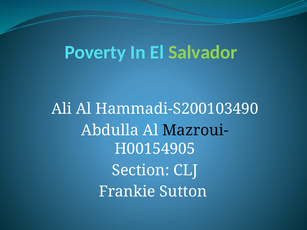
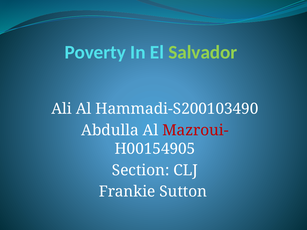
Mazroui- colour: black -> red (195, 130)
